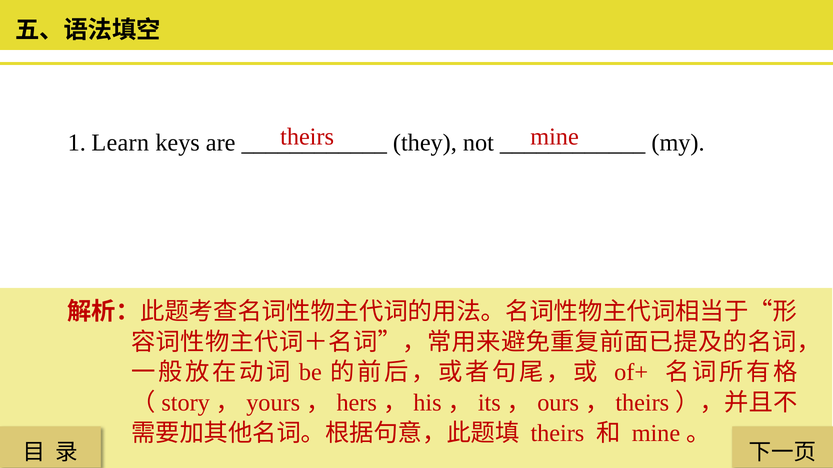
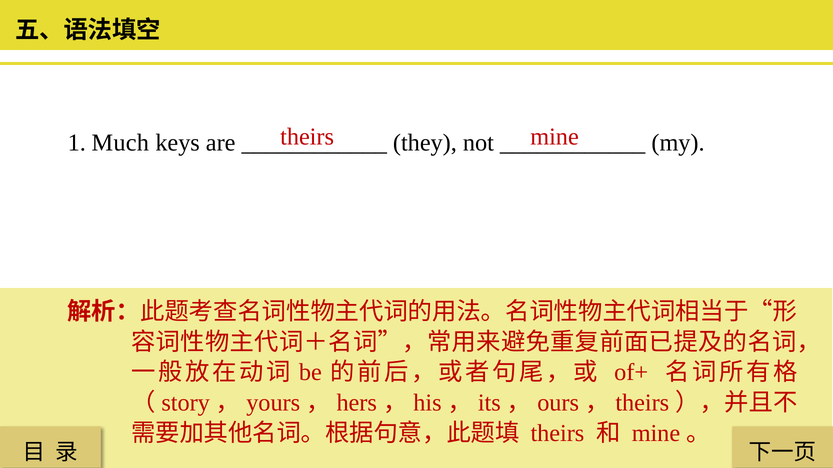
Learn: Learn -> Much (120, 143)
